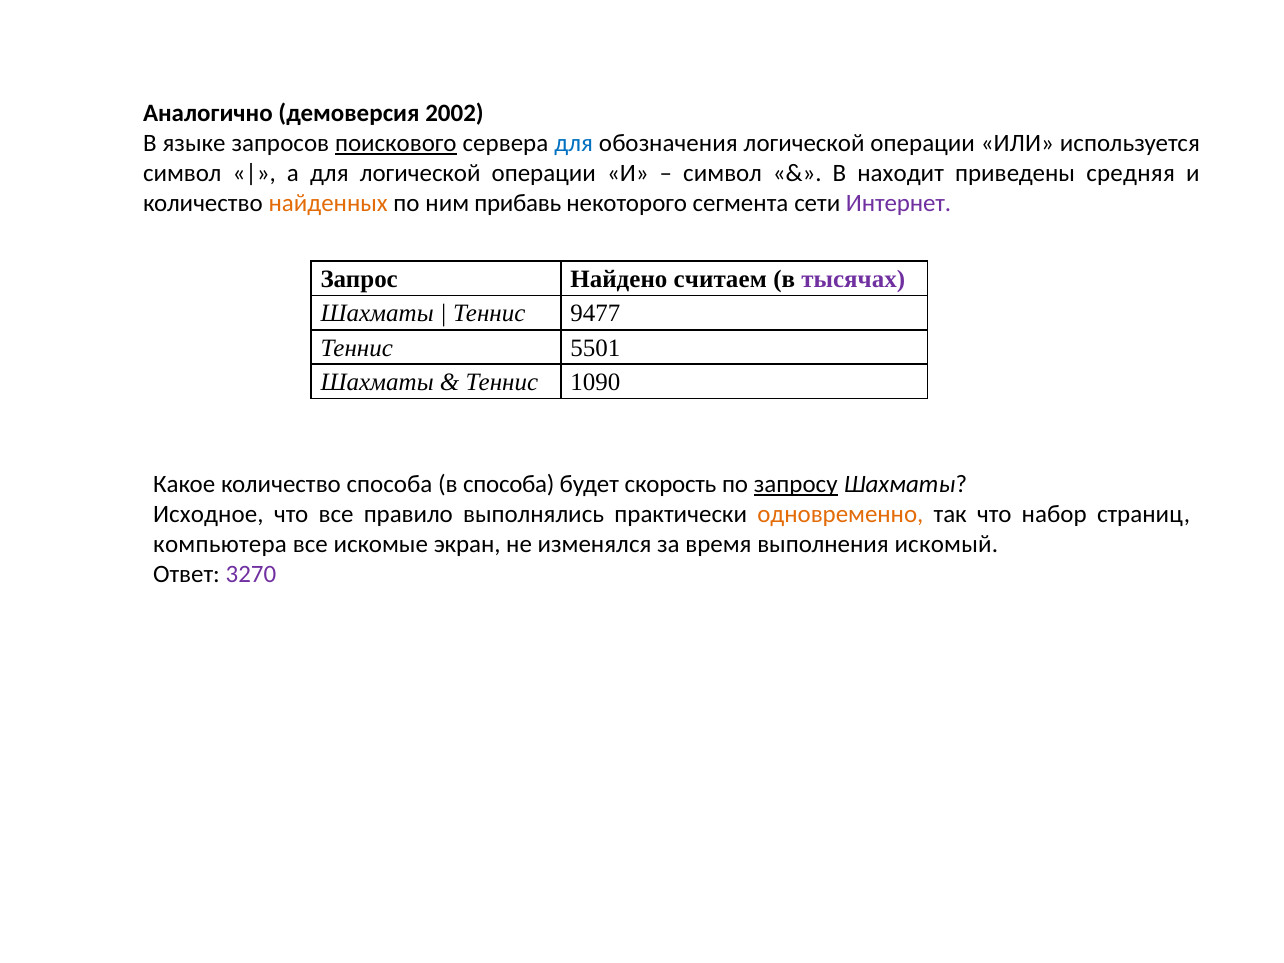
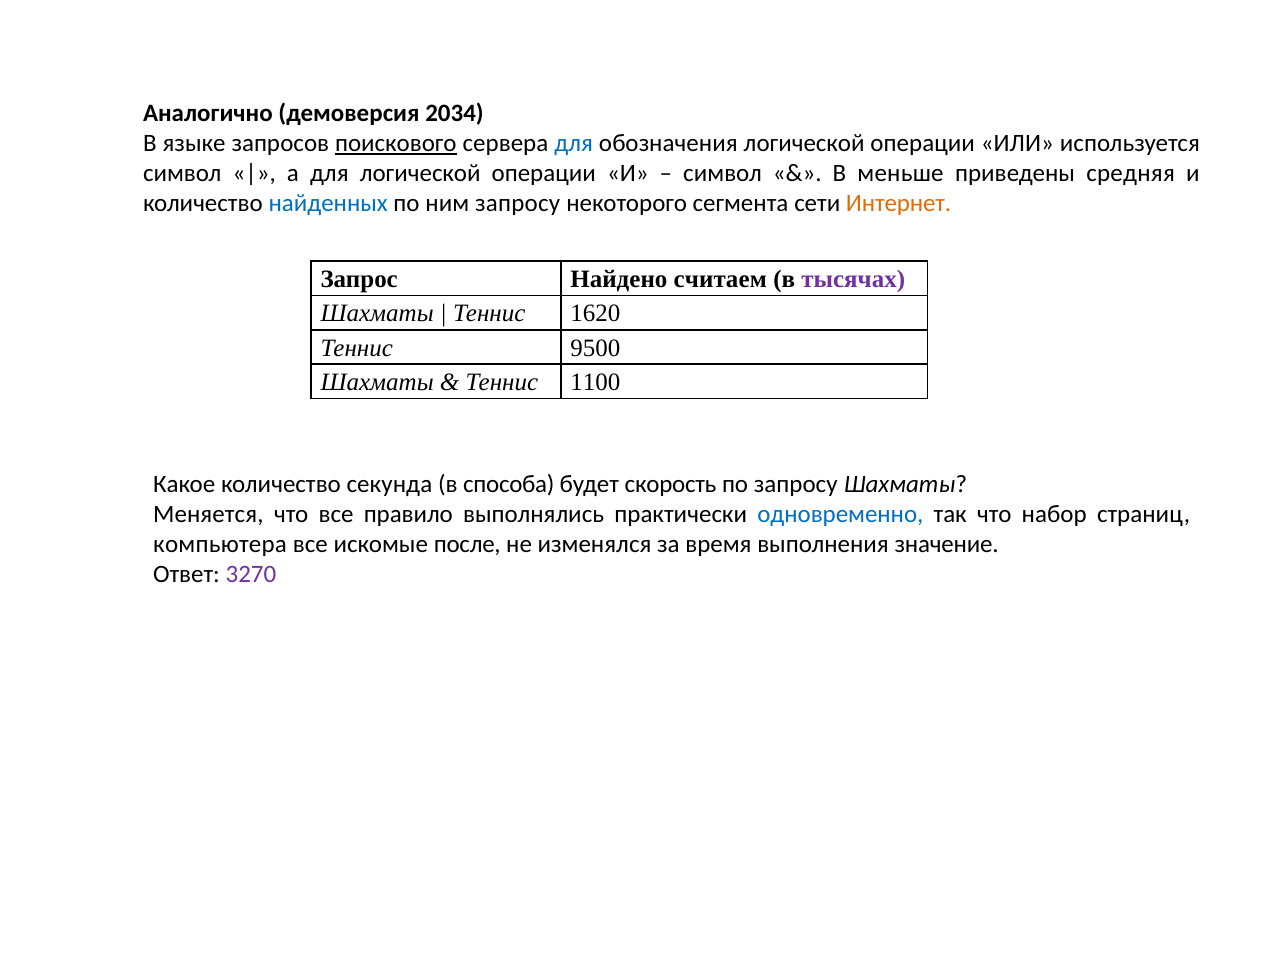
2002: 2002 -> 2034 (454, 113)
находит: находит -> меньше (901, 173)
найденных colour: orange -> blue (328, 203)
ним прибавь: прибавь -> запросу (518, 203)
Интернет colour: purple -> orange (899, 203)
9477: 9477 -> 1620 (595, 313)
5501: 5501 -> 9500 (595, 348)
1090: 1090 -> 1100 (595, 382)
количество способа: способа -> секунда (389, 484)
запросу underline: present -> none (796, 484)
Исходное: Исходное -> Меняется (208, 514)
одновременно colour: orange -> blue (840, 514)
экран: экран -> после (467, 544)
искомый: искомый -> значение (947, 544)
